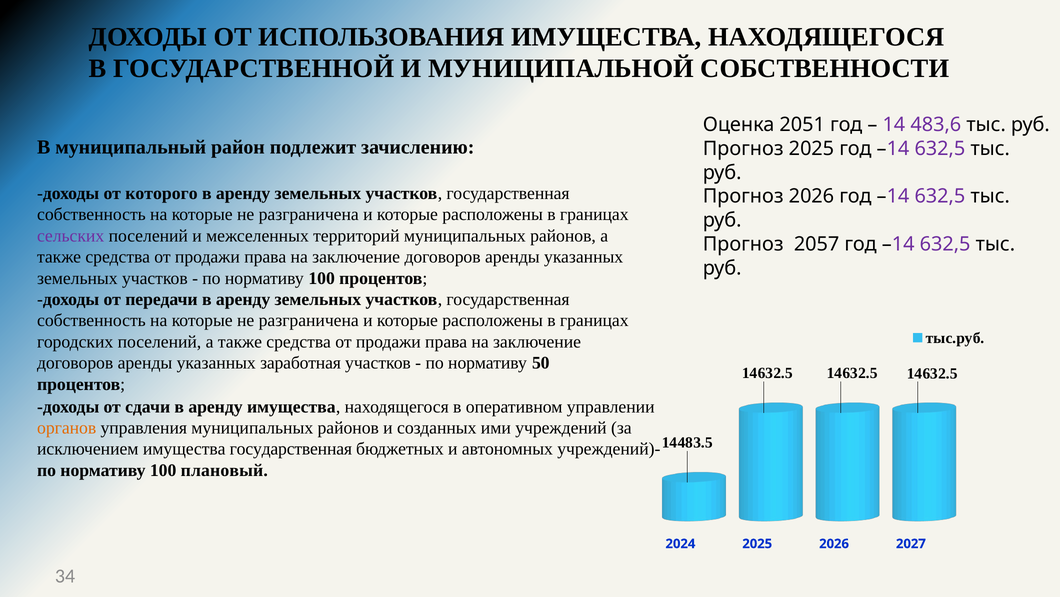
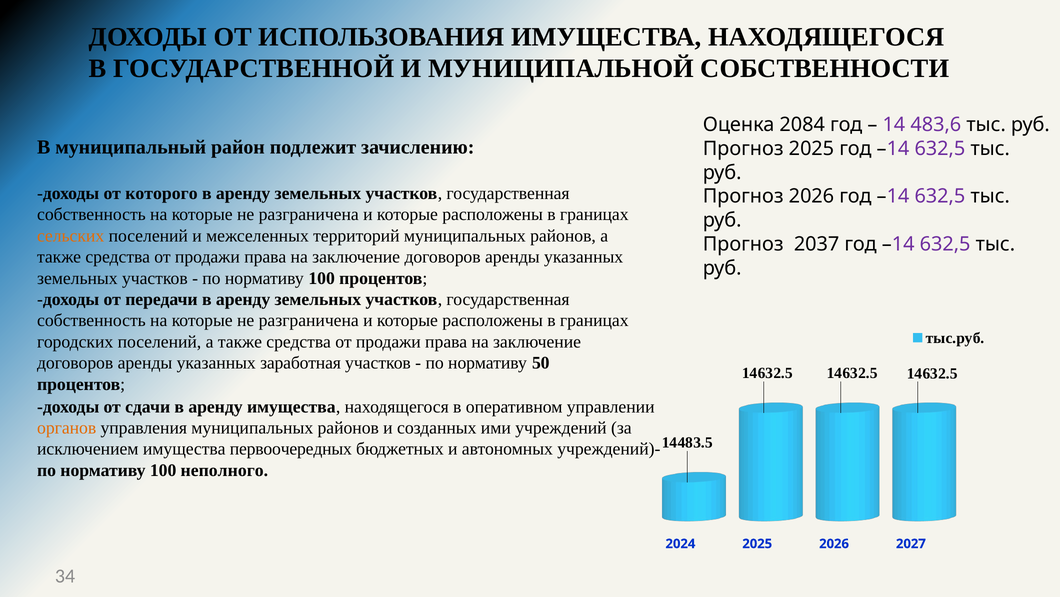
2051: 2051 -> 2084 (802, 125)
сельских colour: purple -> orange (71, 235)
2057: 2057 -> 2037 (817, 244)
имущества государственная: государственная -> первоочередных (291, 449)
плановый: плановый -> неполного (224, 470)
